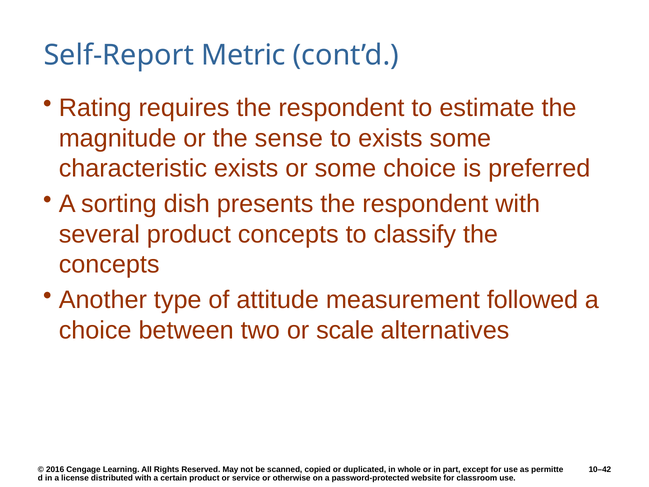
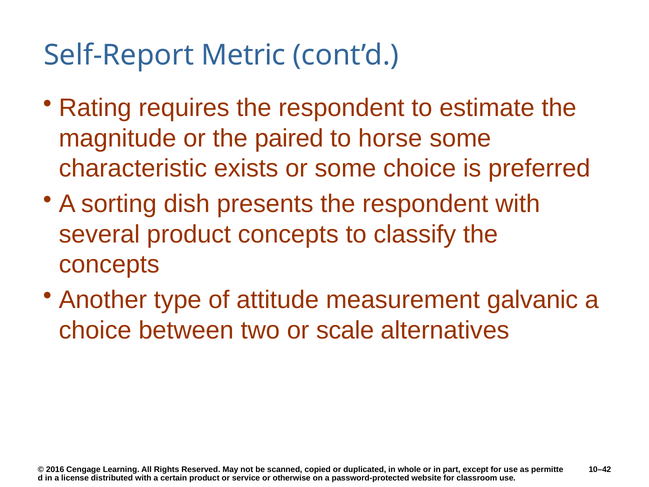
sense: sense -> paired (289, 138)
to exists: exists -> horse (390, 138)
followed: followed -> galvanic (533, 300)
